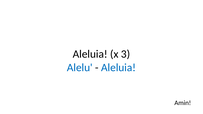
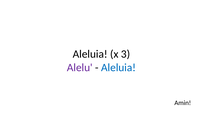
Alelu colour: blue -> purple (80, 68)
